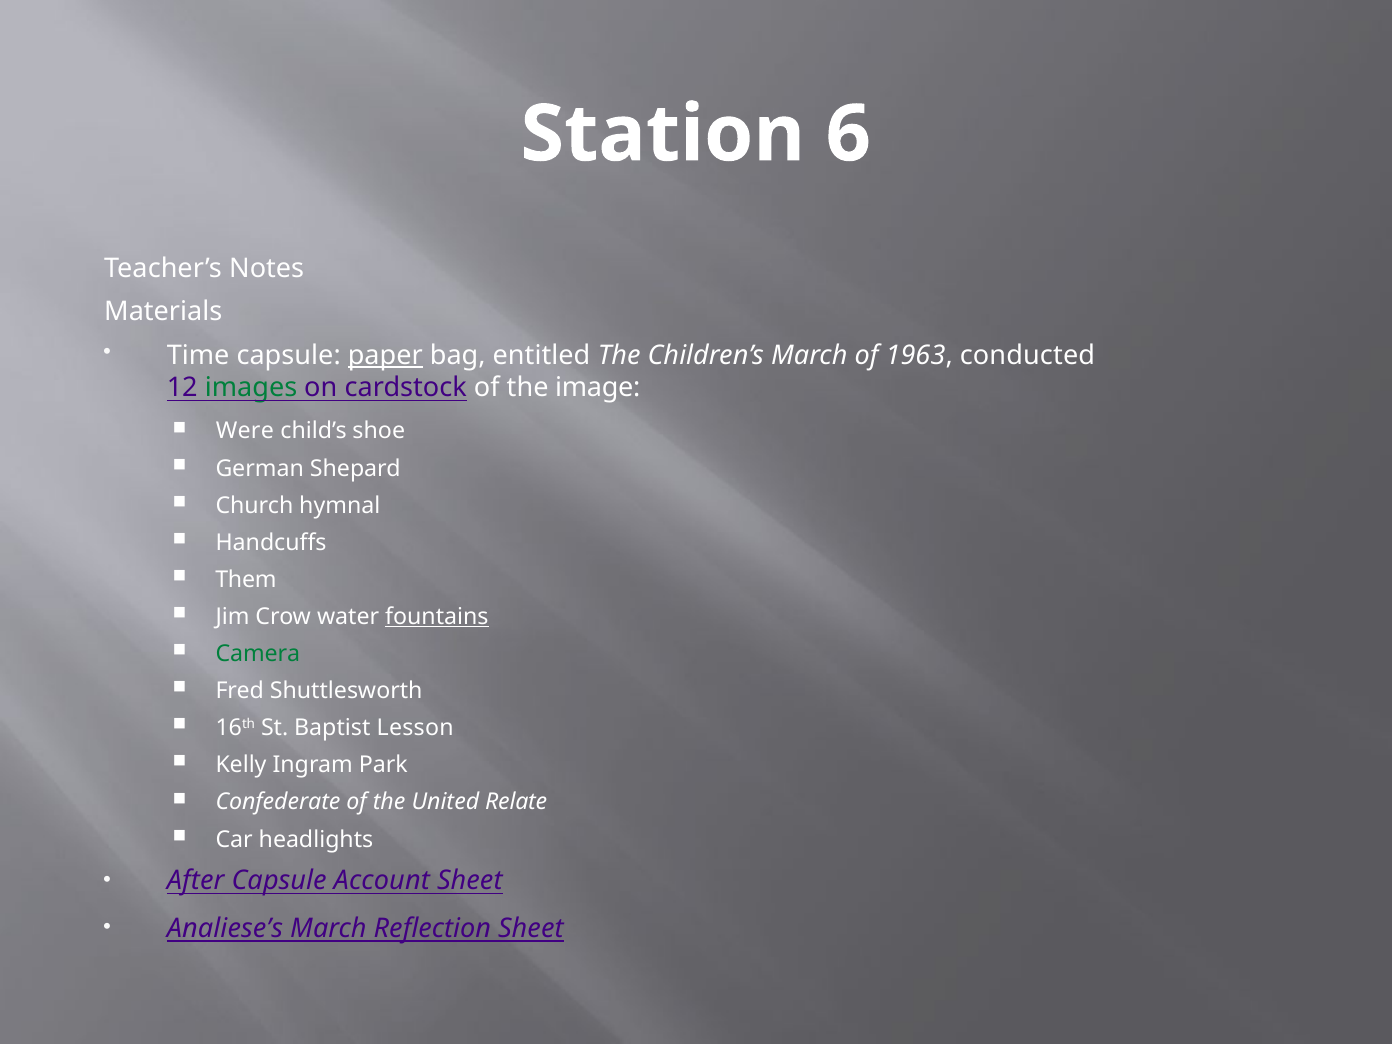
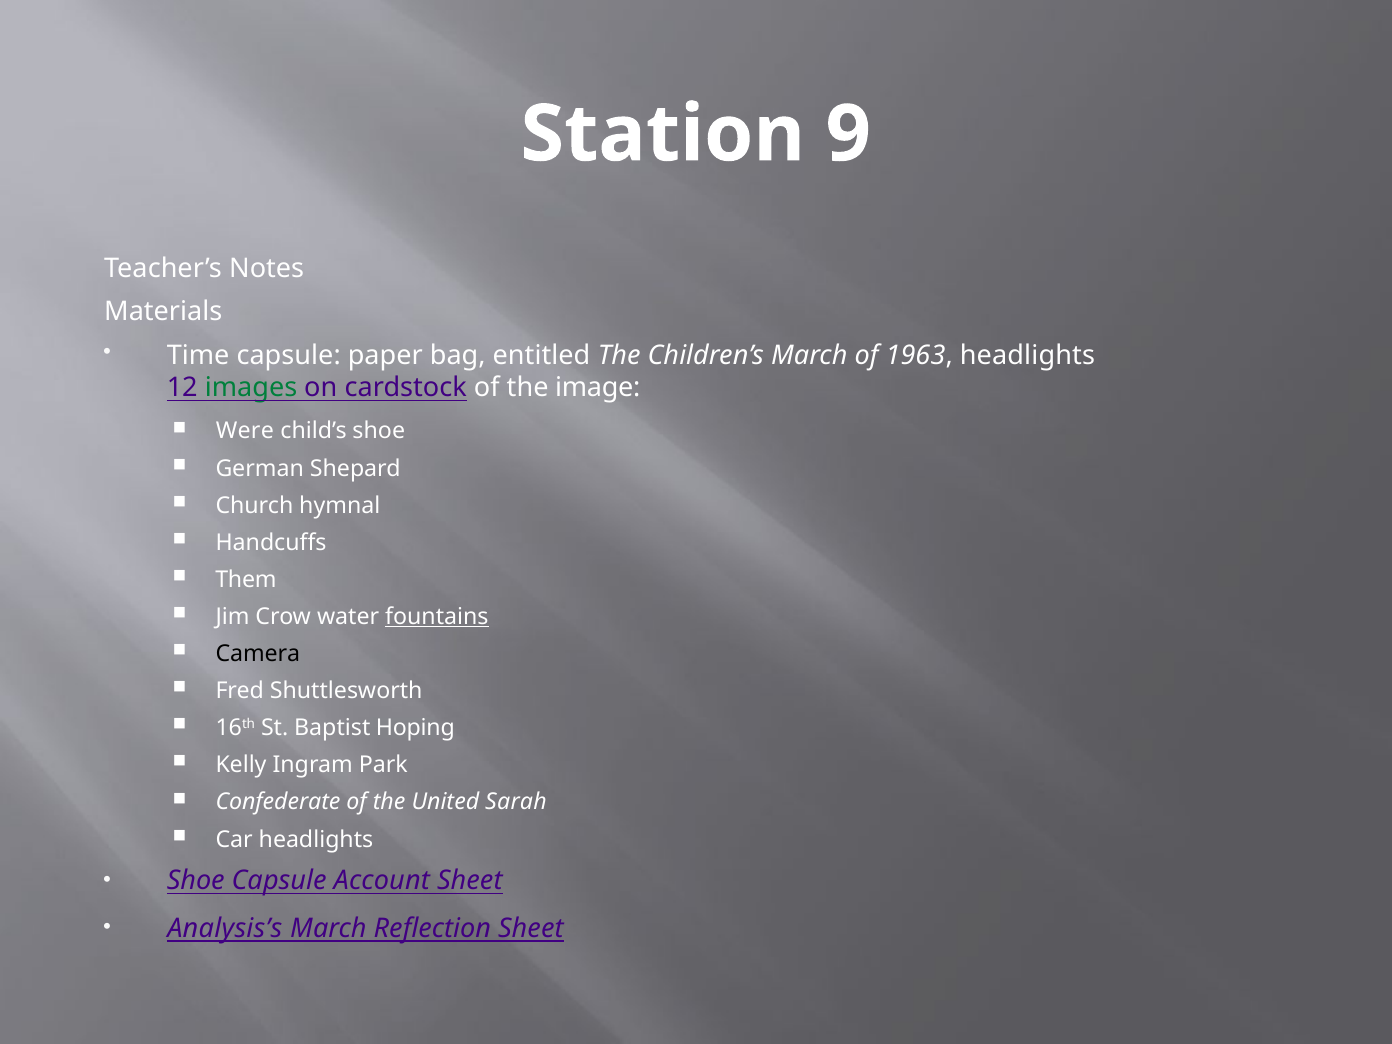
6: 6 -> 9 (848, 134)
paper underline: present -> none (385, 355)
1963 conducted: conducted -> headlights (1027, 355)
Camera colour: green -> black (258, 654)
Lesson: Lesson -> Hoping (415, 728)
Relate: Relate -> Sarah (516, 802)
After: After -> Shoe (196, 881)
Analiese’s: Analiese’s -> Analysis’s (225, 928)
